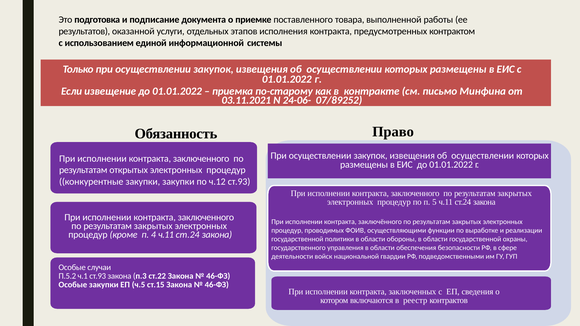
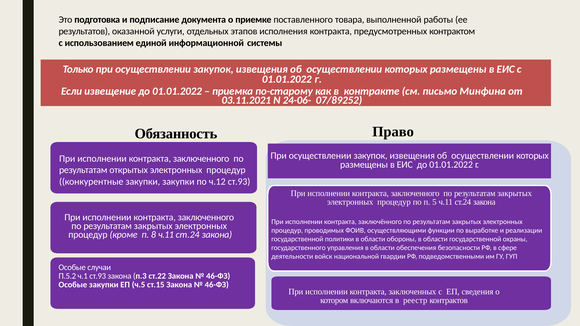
4: 4 -> 8 (153, 235)
